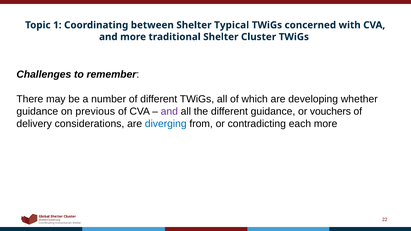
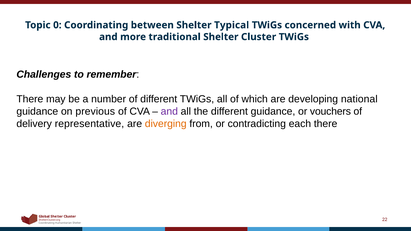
1: 1 -> 0 (57, 25)
whether: whether -> national (359, 99)
considerations: considerations -> representative (89, 124)
diverging colour: blue -> orange (166, 124)
each more: more -> there (326, 124)
